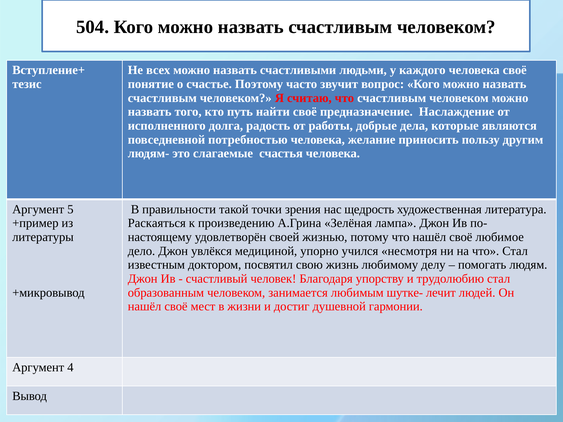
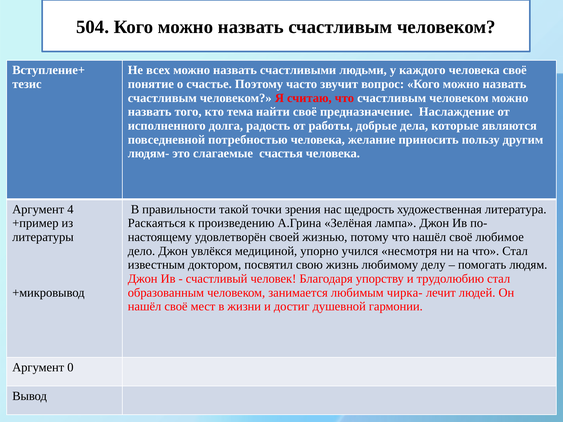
путь: путь -> тема (240, 112)
5: 5 -> 4 (70, 209)
шутке-: шутке- -> чирка- (405, 293)
4: 4 -> 0 (70, 367)
